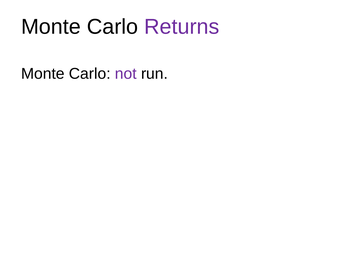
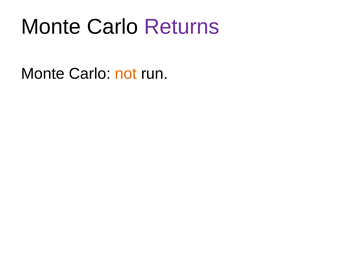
not colour: purple -> orange (126, 74)
